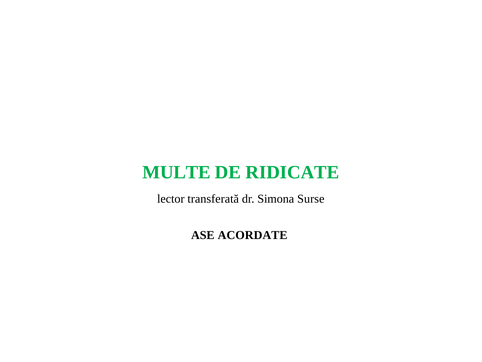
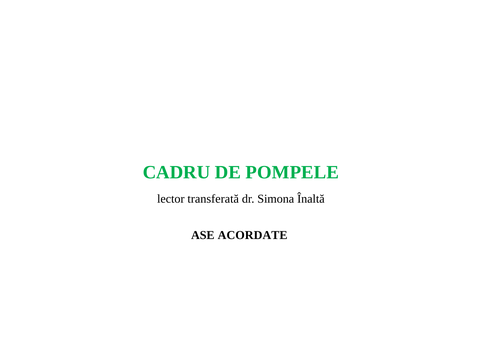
MULTE: MULTE -> CADRU (177, 172)
RIDICATE: RIDICATE -> POMPELE (292, 172)
Surse: Surse -> Înaltă (311, 199)
